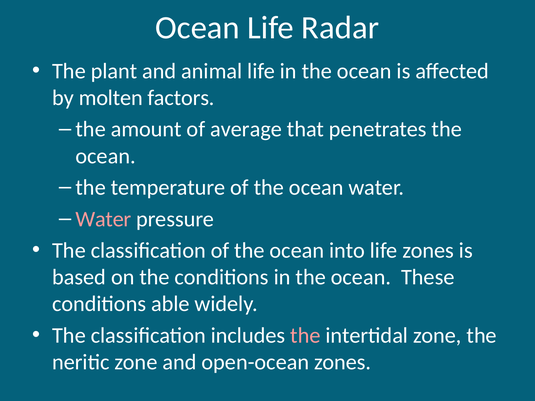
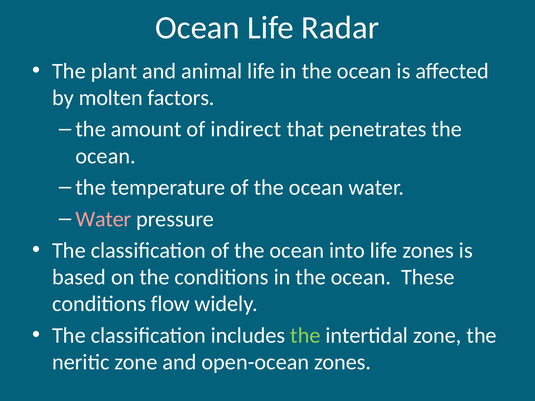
average: average -> indirect (246, 129)
able: able -> flow (170, 304)
the colour: pink -> light green (305, 336)
